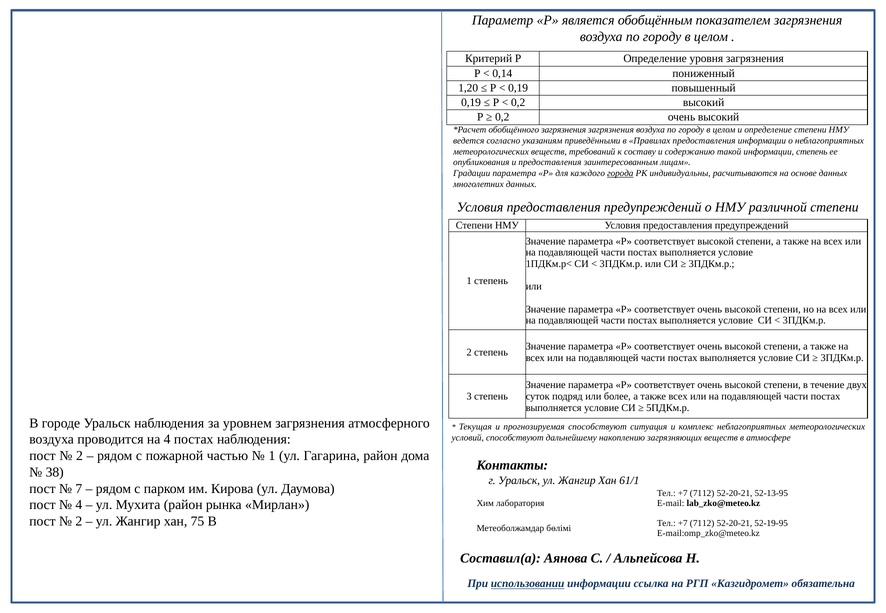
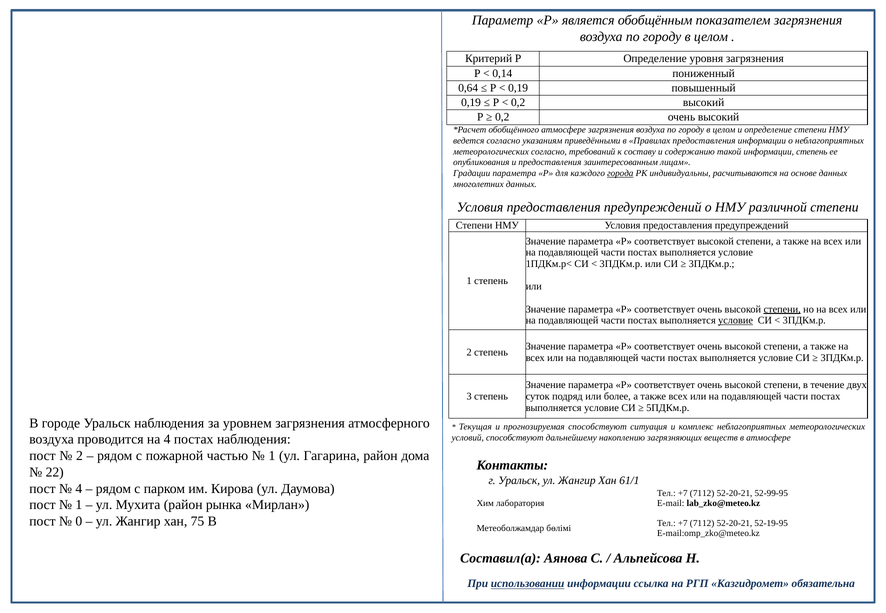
1,20: 1,20 -> 0,64 (468, 88)
обобщённого загрязнения: загрязнения -> атмосфере (564, 130)
метеорологических веществ: веществ -> согласно (549, 152)
степени underline: none -> present (782, 309)
условие underline: none -> present (736, 321)
38: 38 -> 22 (55, 472)
7: 7 -> 4 (79, 489)
52-13-95: 52-13-95 -> 52-99-95 (771, 493)
4: 4 -> 1 (79, 505)
2: 2 -> 0 (79, 522)
